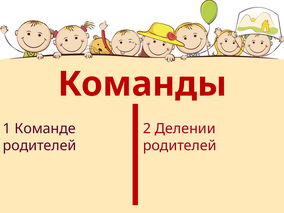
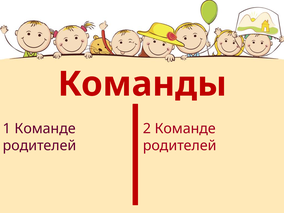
2 Делении: Делении -> Команде (185, 129)
